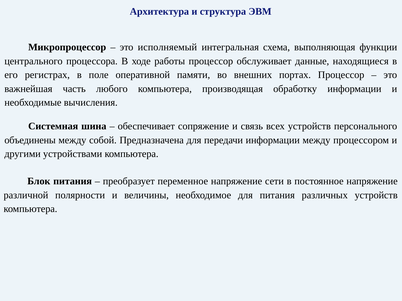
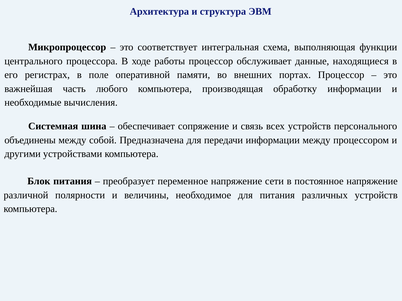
исполняемый: исполняемый -> соответствует (167, 47)
